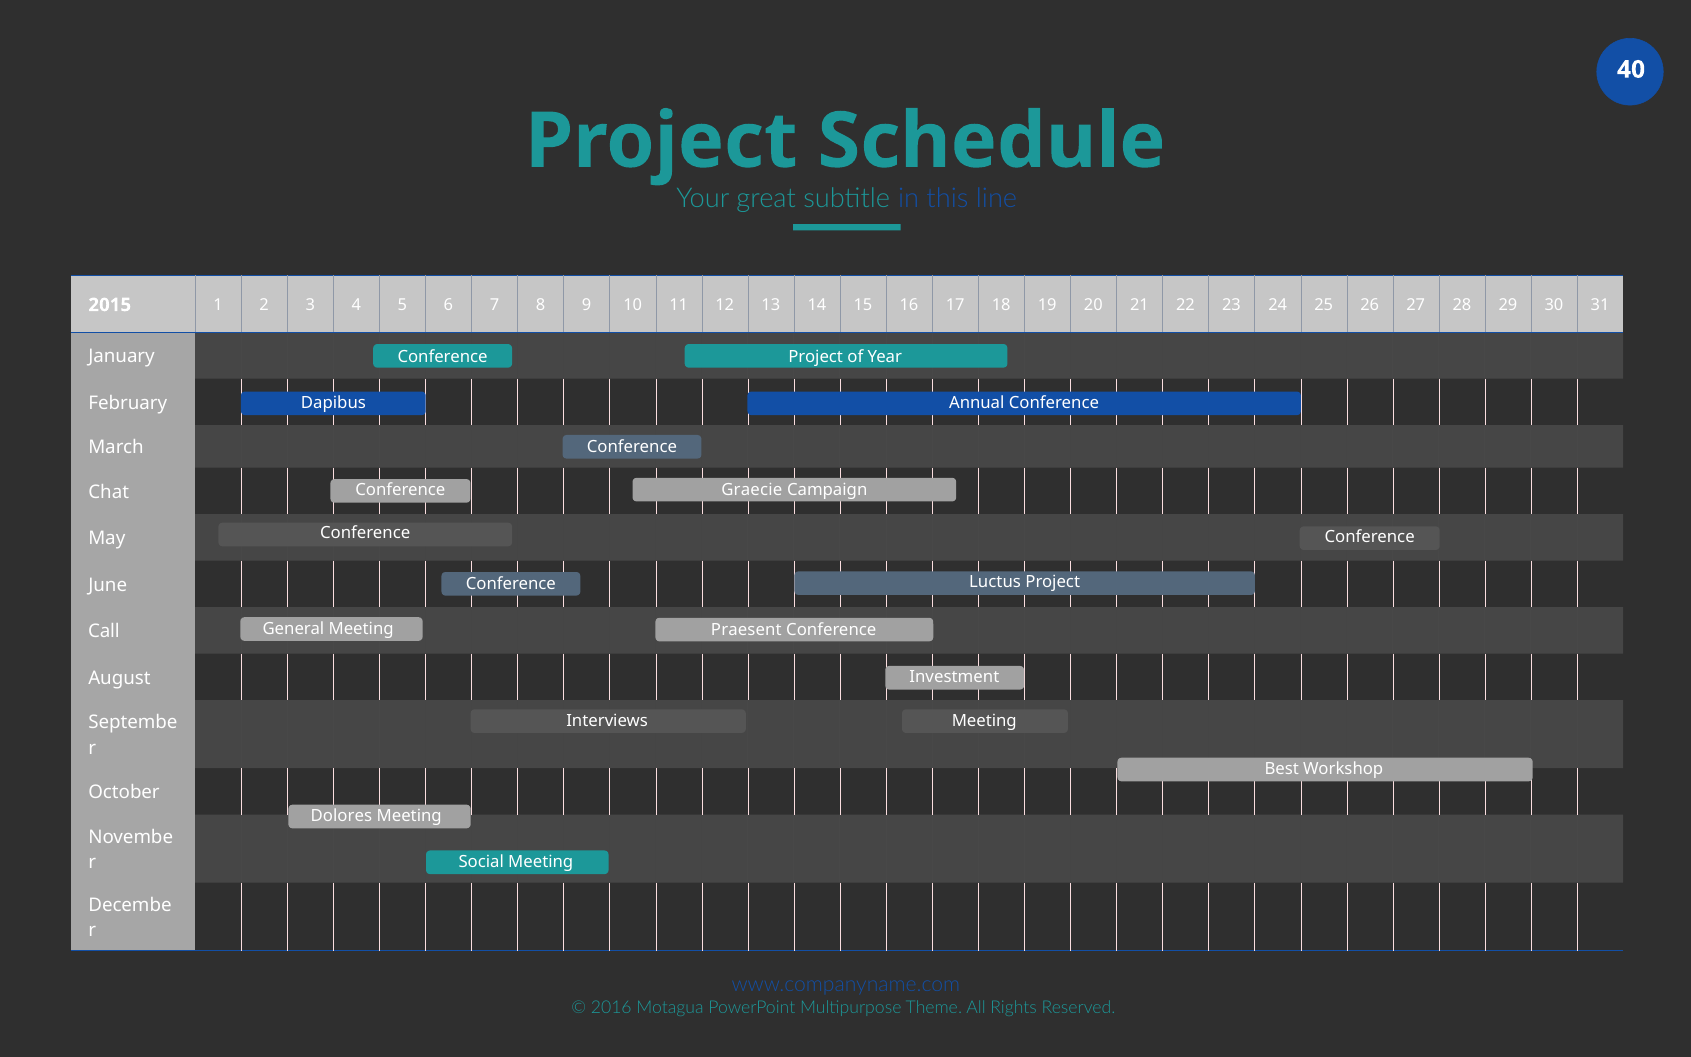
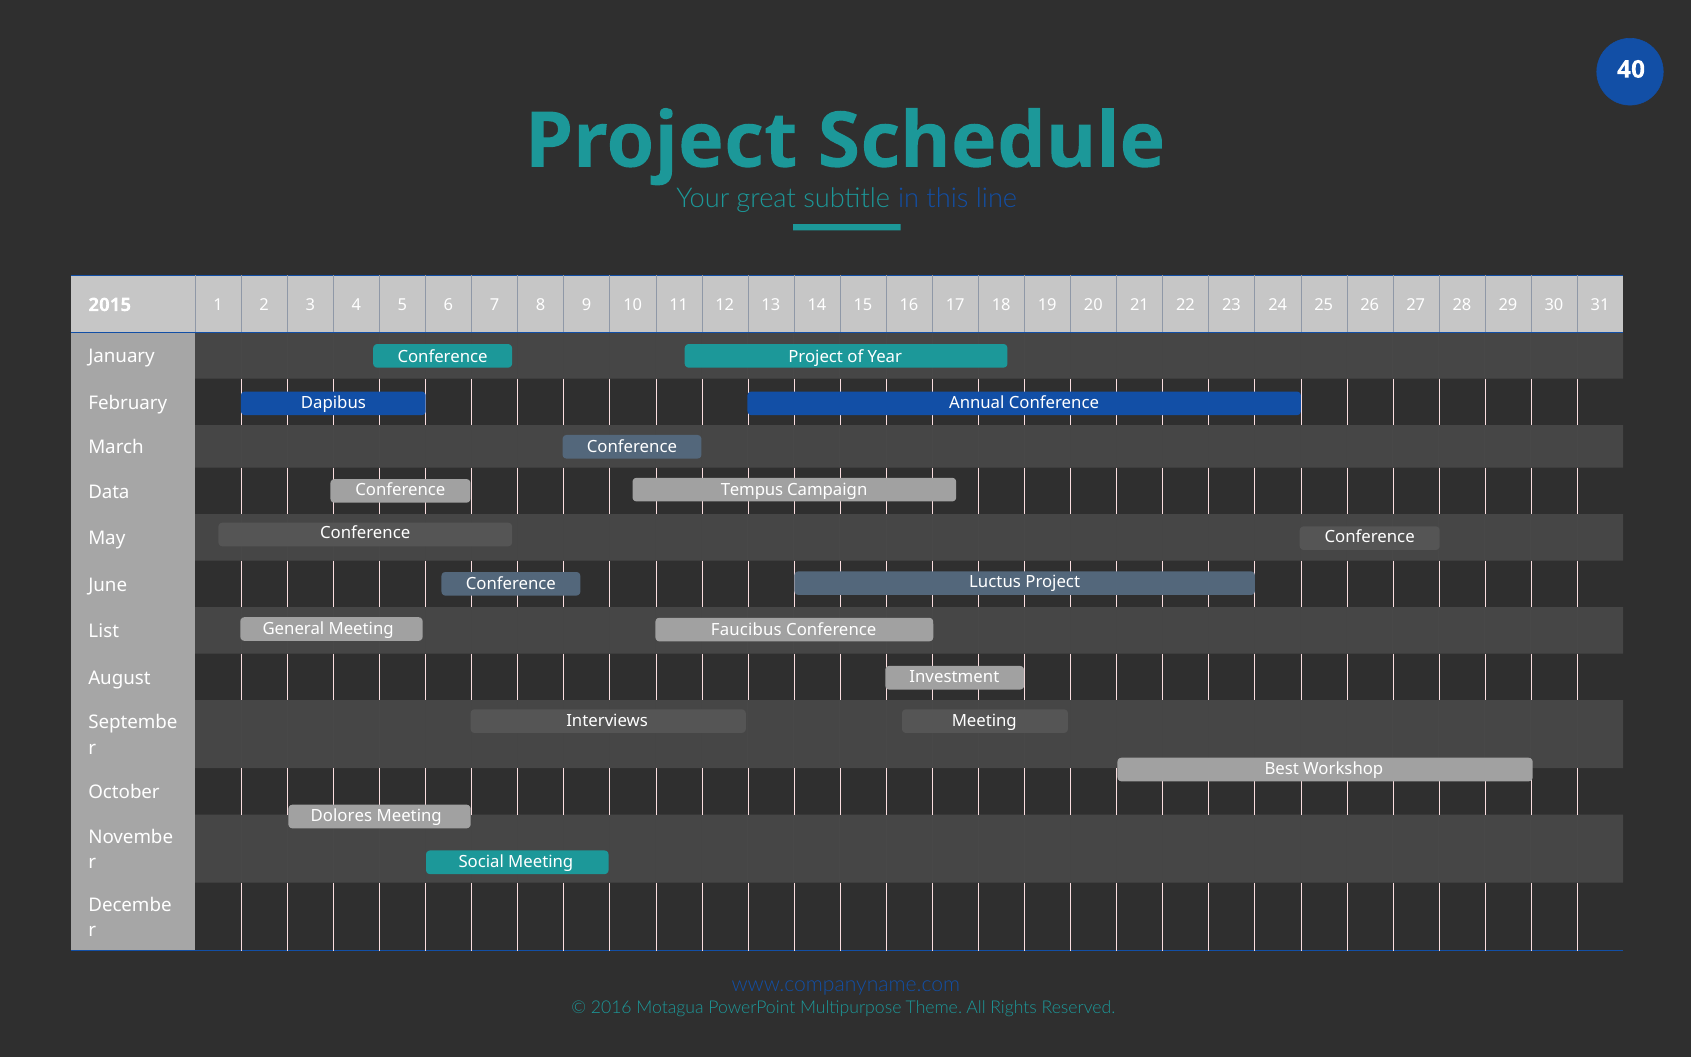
Graecie: Graecie -> Tempus (752, 490)
Chat: Chat -> Data (109, 492)
Praesent: Praesent -> Faucibus (746, 630)
Call: Call -> List (104, 631)
